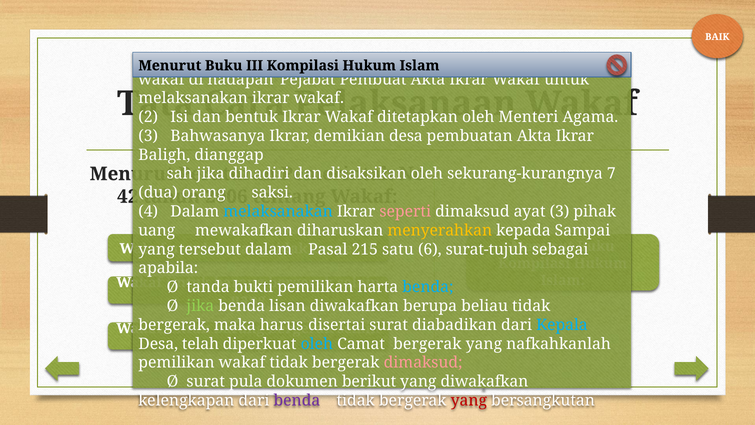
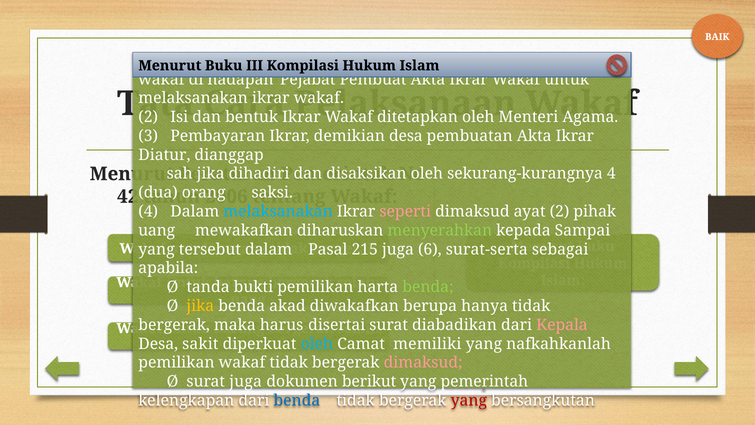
Bahwasanya: Bahwasanya -> Pembayaran (218, 136)
Baligh: Baligh -> Diatur (164, 155)
sekurang-kurangnya 7: 7 -> 4 (611, 174)
ayat 3: 3 -> 2 (560, 211)
menyerahkan colour: yellow -> light green (440, 230)
satu: satu -> juga (398, 249)
surat-tujuh: surat-tujuh -> surat-serta (487, 249)
benda colour: light blue -> light green (428, 287)
jika colour: light green -> yellow (200, 306)
lisan: lisan -> akad (287, 306)
beliau: beliau -> hanya (485, 306)
Kepala colour: light blue -> pink (562, 325)
telah: telah -> sakit (200, 344)
Camat bergerak: bergerak -> memiliki (427, 344)
surat pula: pula -> juga (246, 381)
yang diwakafkan: diwakafkan -> pemerintah (484, 381)
benda colour: purple -> blue (297, 400)
